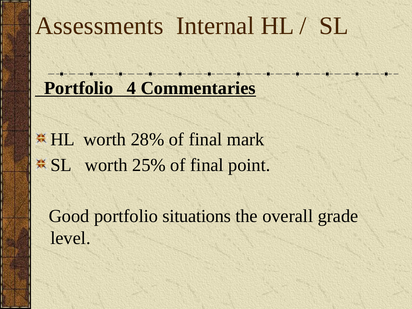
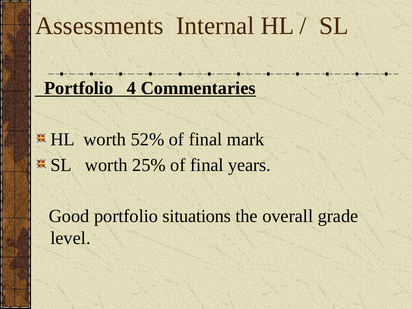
28%: 28% -> 52% (147, 139)
point: point -> years (249, 165)
